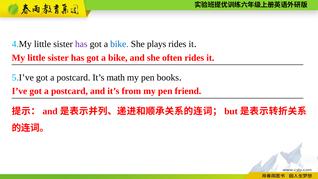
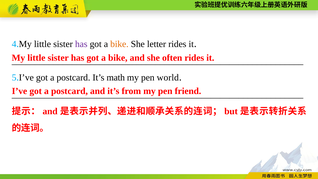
bike colour: blue -> orange (119, 44)
plays: plays -> letter (157, 44)
books: books -> world (168, 78)
